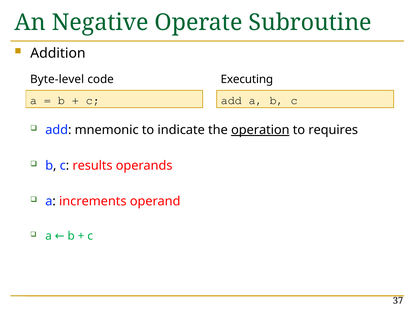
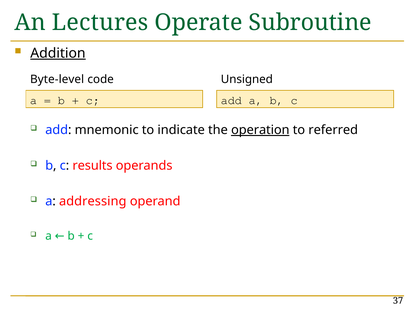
Negative: Negative -> Lectures (100, 23)
Addition underline: none -> present (58, 53)
Executing: Executing -> Unsigned (247, 79)
requires: requires -> referred (333, 130)
increments: increments -> addressing (93, 202)
